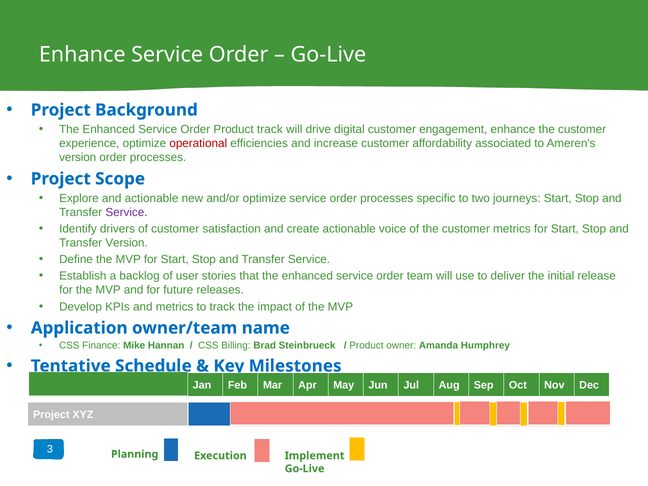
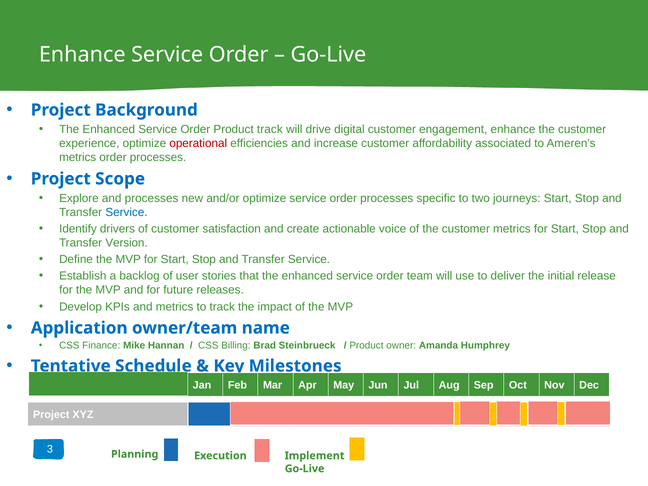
version: version -> metrics (78, 158)
and actionable: actionable -> processes (152, 198)
Service colour: purple -> blue (126, 212)
